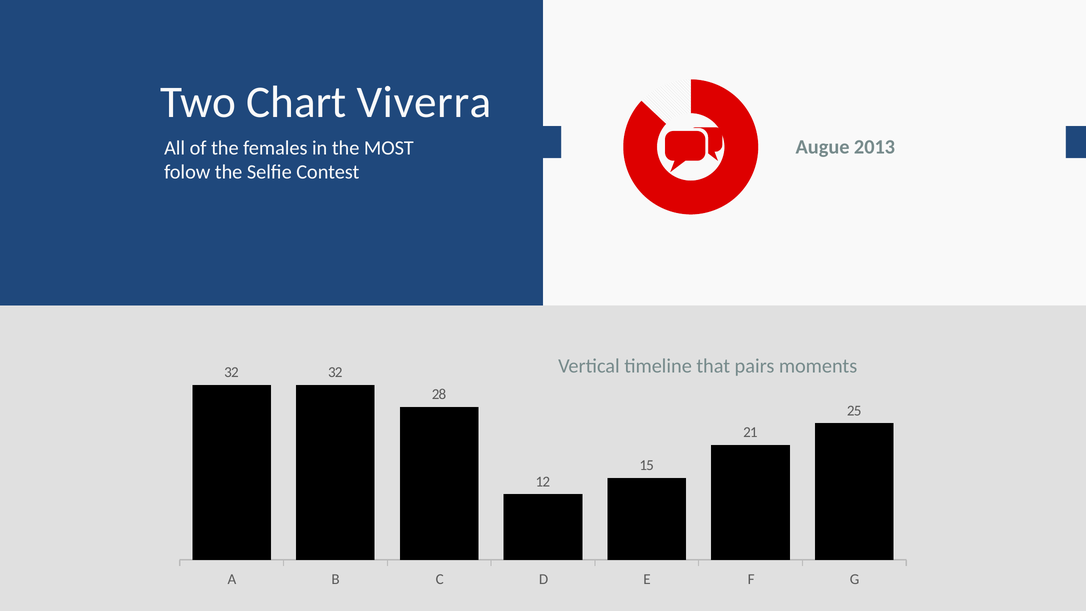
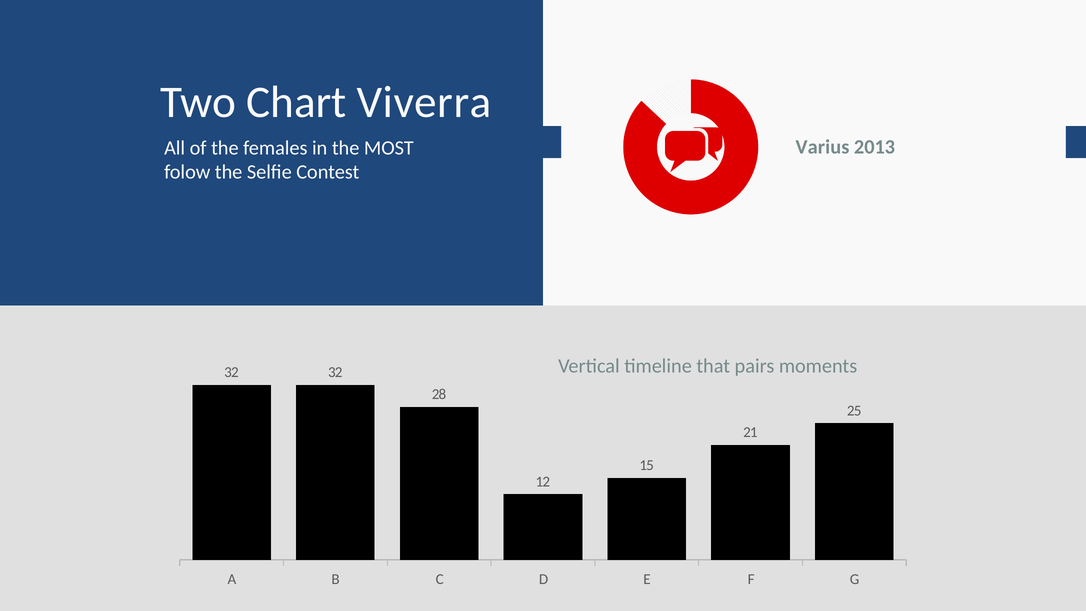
Augue: Augue -> Varius (822, 147)
